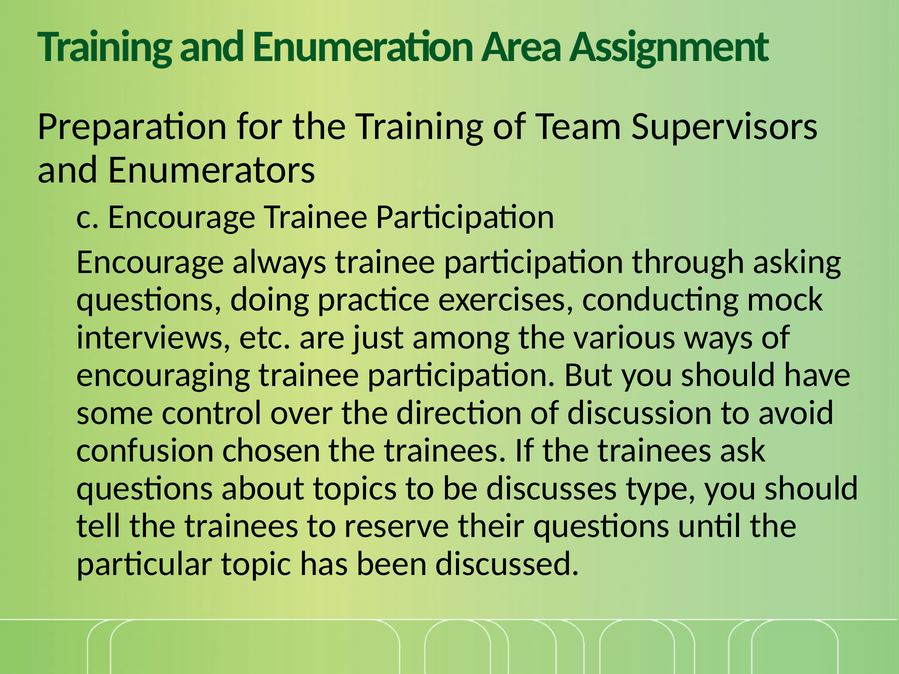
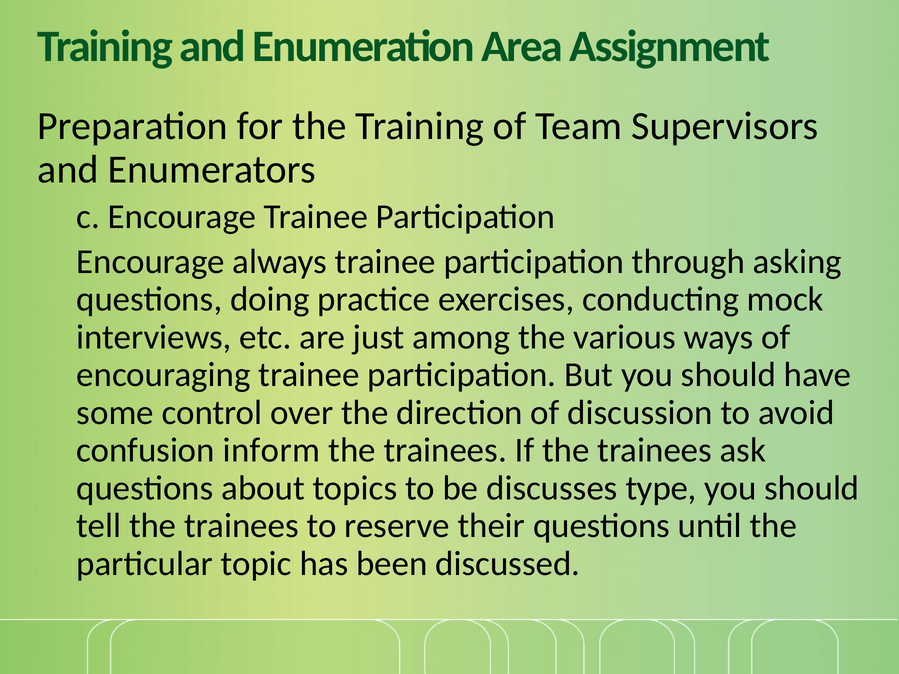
chosen: chosen -> inform (271, 451)
